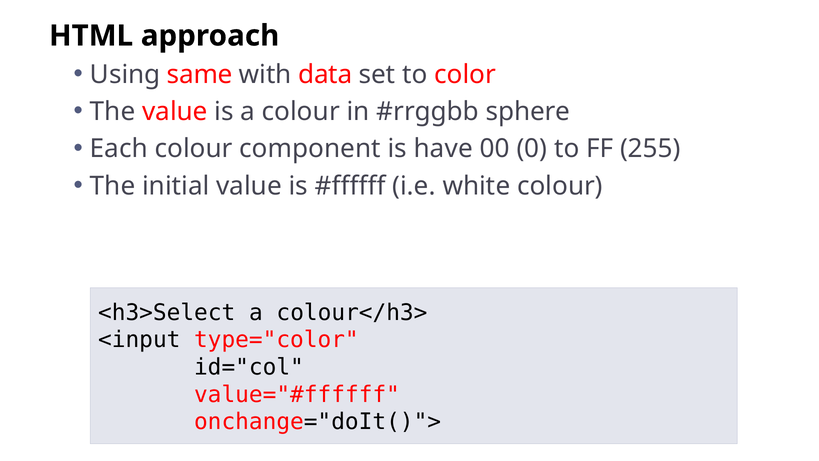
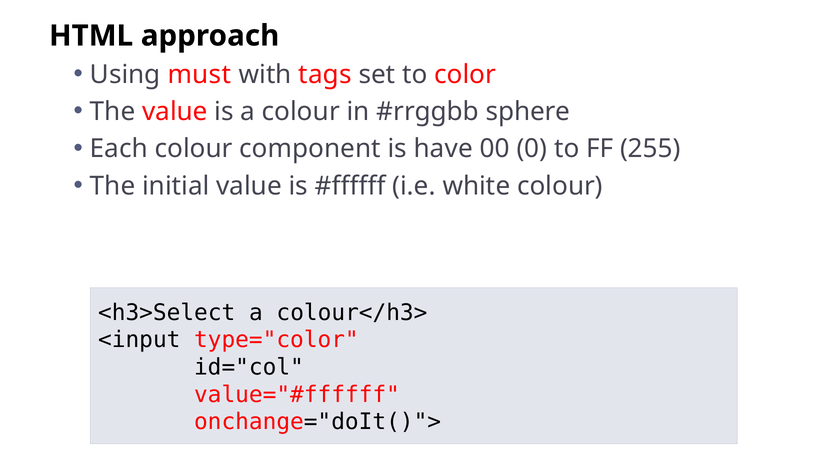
same: same -> must (199, 75)
data: data -> tags (325, 75)
